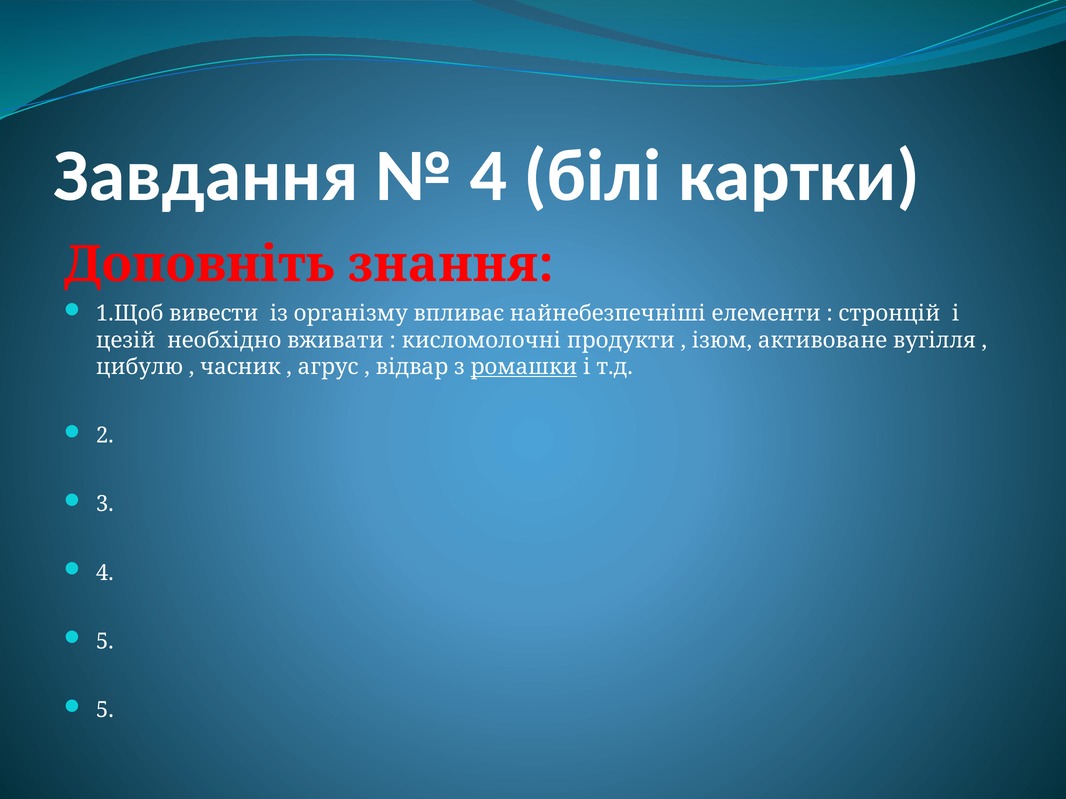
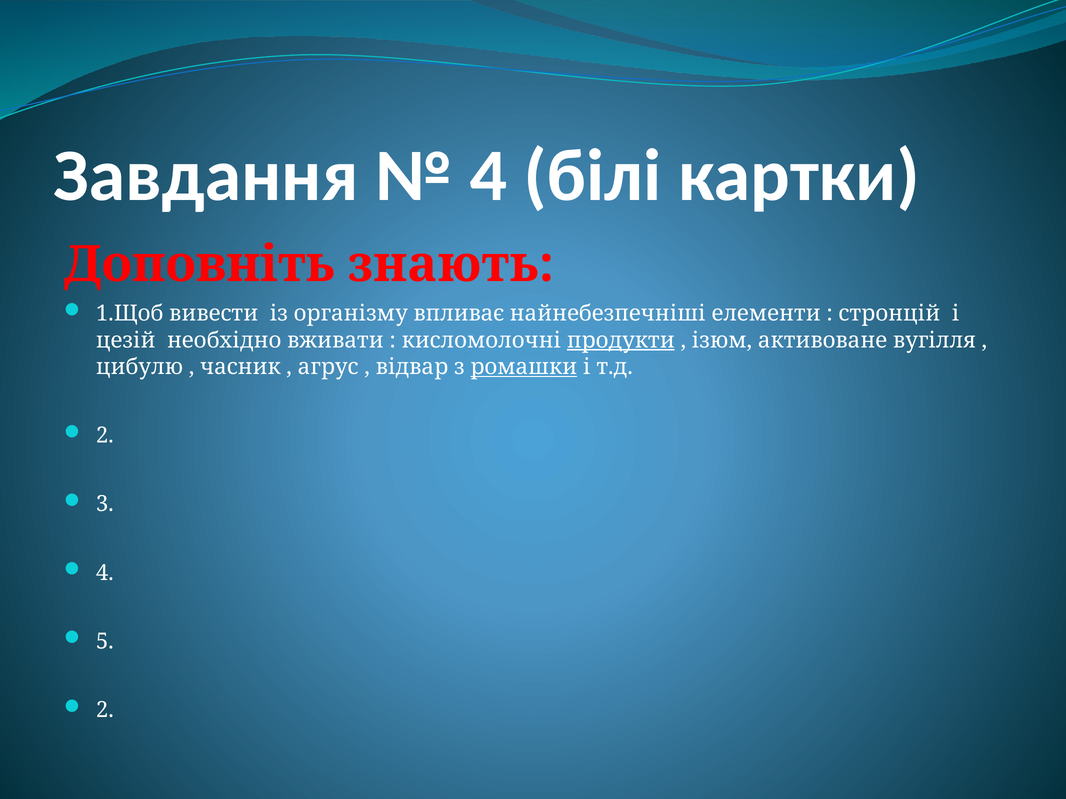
знання: знання -> знають (451, 265)
продукти underline: none -> present (621, 341)
5: 5 -> 2 (105, 710)
